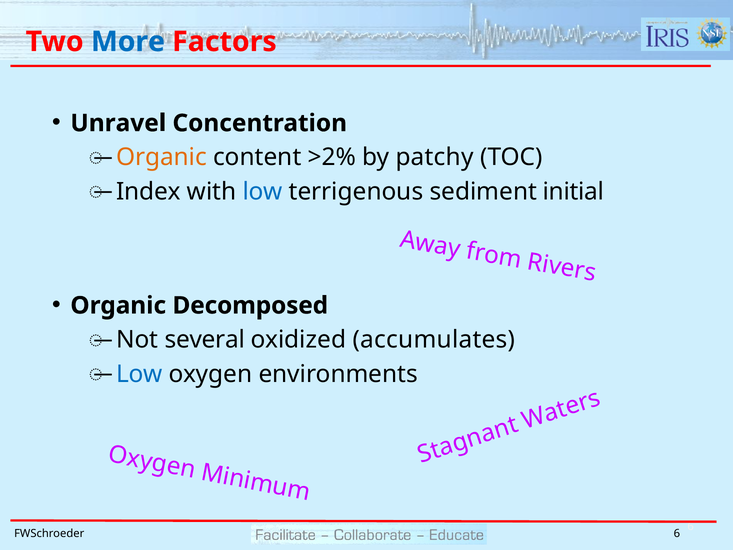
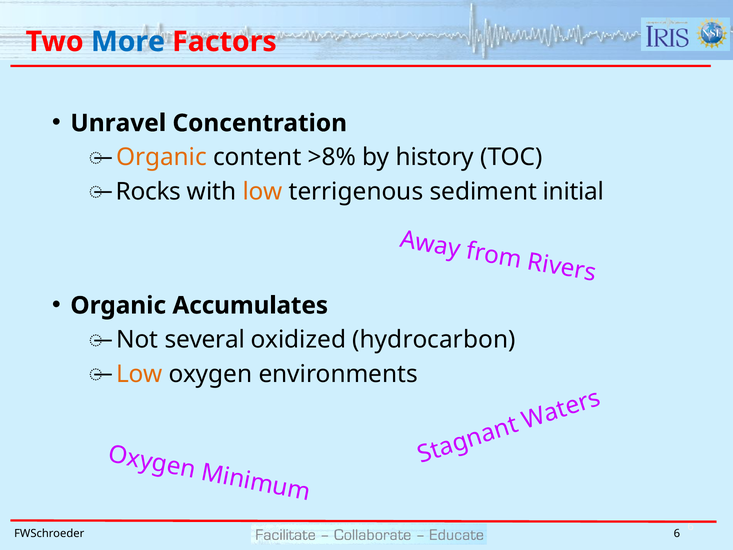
>2%: >2% -> >8% (332, 157)
patchy: patchy -> history (435, 157)
Index: Index -> Rocks (148, 192)
low colour: blue -> orange (263, 192)
Decomposed: Decomposed -> Accumulates (250, 305)
accumulates: accumulates -> hydrocarbon (434, 340)
Low colour: blue -> orange (139, 374)
